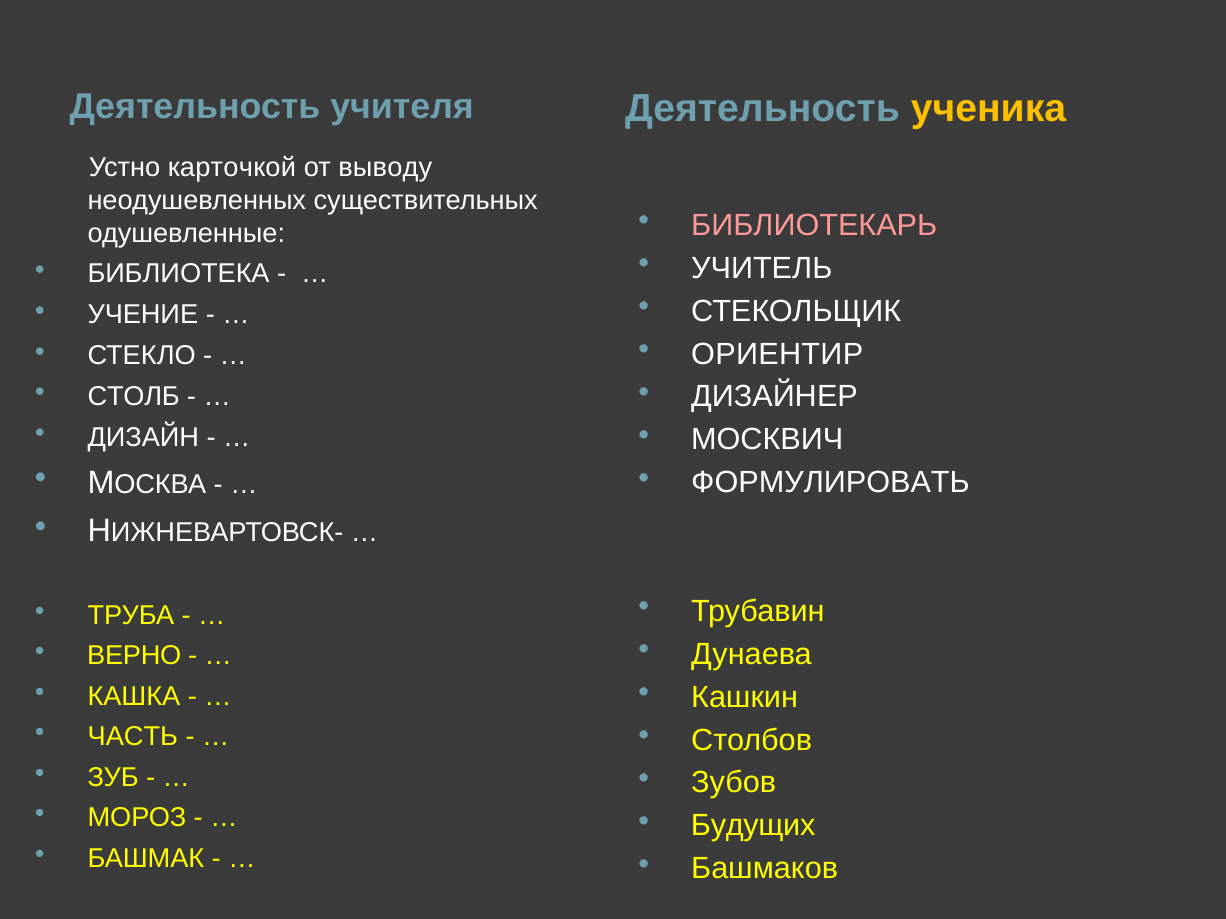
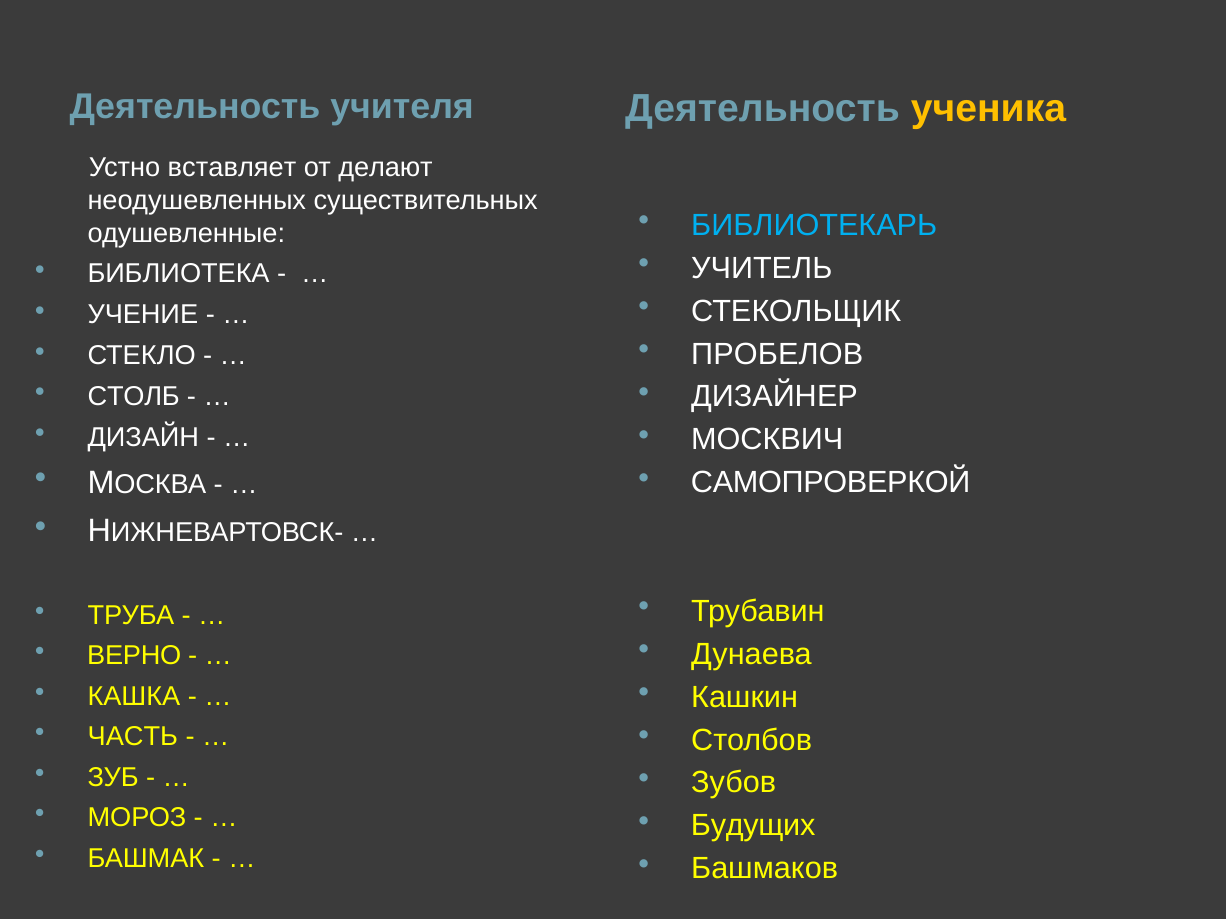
карточкой: карточкой -> вставляет (232, 168)
выводу: выводу -> делают (385, 168)
БИБЛИОТЕКАРЬ colour: pink -> light blue (814, 225)
ОРИЕНТИР: ОРИЕНТИР -> ПРОБЕЛОВ (777, 354)
ФОРМУЛИРОВАТЬ: ФОРМУЛИРОВАТЬ -> САМОПРОВЕРКОЙ (831, 483)
